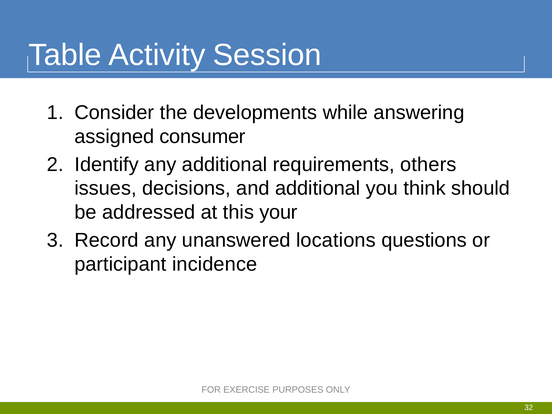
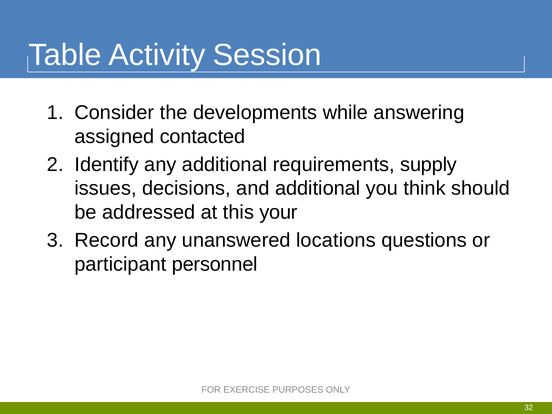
consumer: consumer -> contacted (203, 137)
others: others -> supply (429, 164)
incidence: incidence -> personnel (215, 264)
